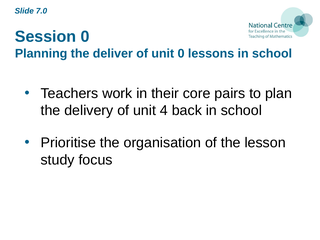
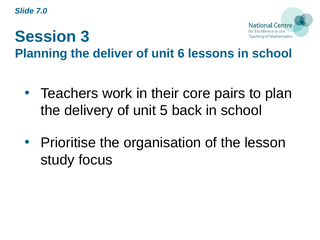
Session 0: 0 -> 3 (85, 37)
unit 0: 0 -> 6 (181, 54)
4: 4 -> 5 (164, 110)
